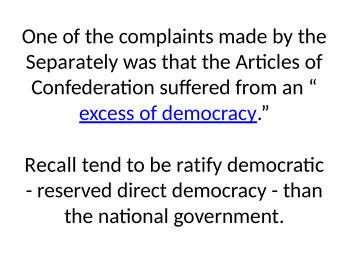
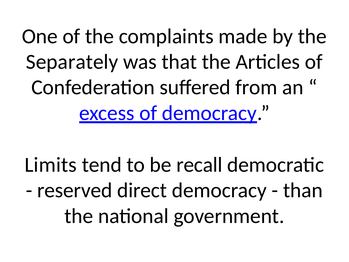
Recall: Recall -> Limits (51, 165)
ratify: ratify -> recall (199, 165)
